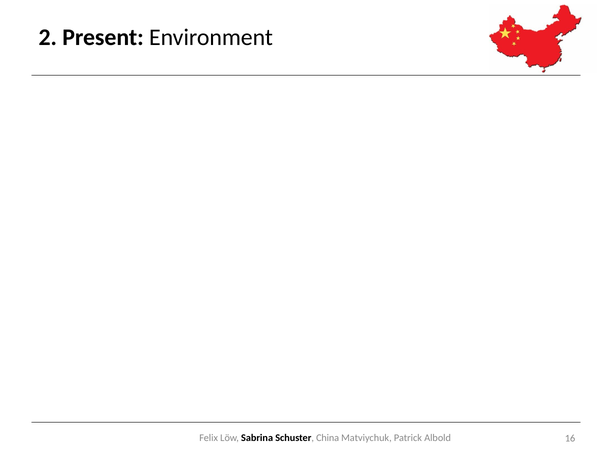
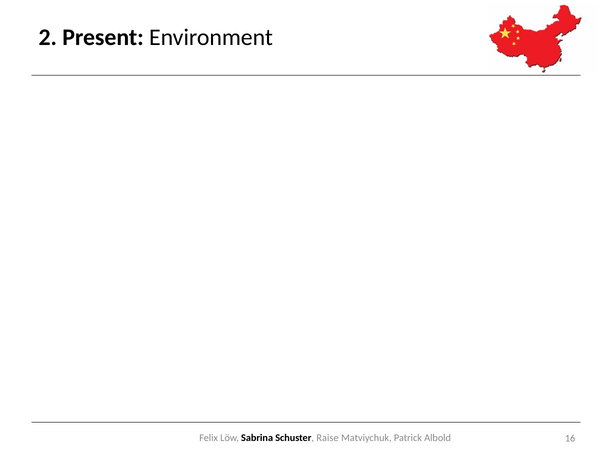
China: China -> Raise (328, 438)
